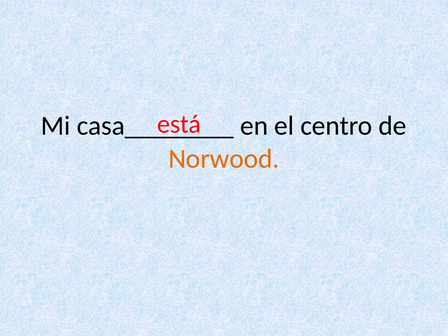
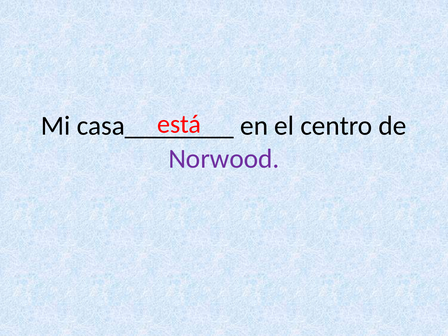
Norwood colour: orange -> purple (224, 159)
